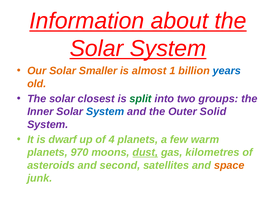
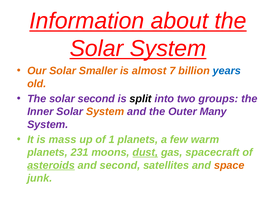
1: 1 -> 7 (172, 71)
solar closest: closest -> second (96, 99)
split colour: green -> black (141, 99)
System colour: blue -> orange (105, 112)
Solid: Solid -> Many (213, 112)
dwarf: dwarf -> mass (63, 140)
4: 4 -> 1 (112, 140)
970: 970 -> 231 (80, 152)
kilometres: kilometres -> spacecraft (212, 152)
asteroids underline: none -> present (51, 165)
